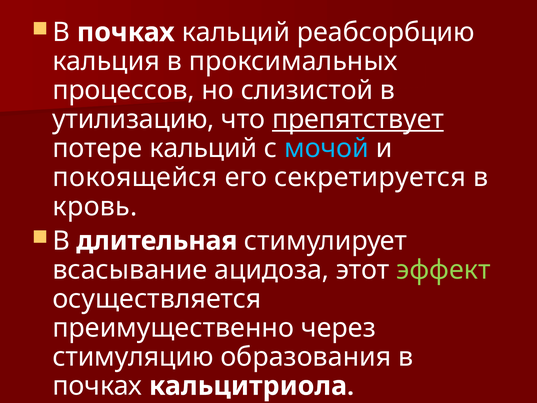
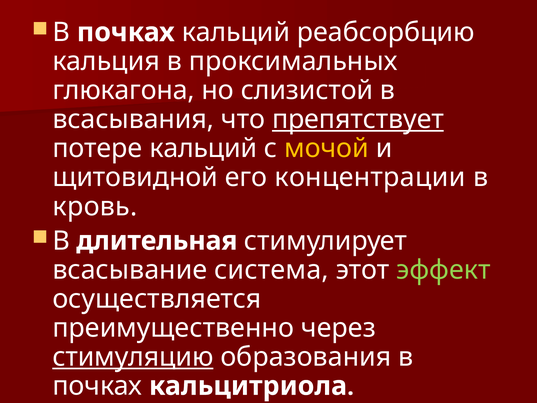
процессов: процессов -> глюкагона (124, 90)
утилизацию: утилизацию -> всасывания (133, 119)
мочой colour: light blue -> yellow (327, 148)
покоящейся: покоящейся -> щитовидной (135, 177)
секретируется: секретируется -> концентрации (370, 177)
ацидоза: ацидоза -> система (271, 270)
стимуляцию underline: none -> present (133, 357)
